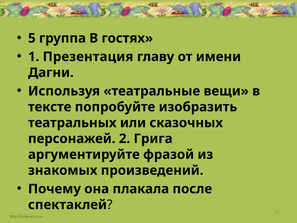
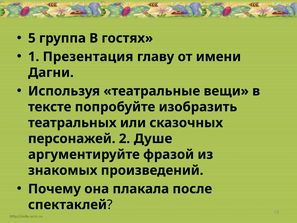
Грига: Грига -> Душе (153, 139)
